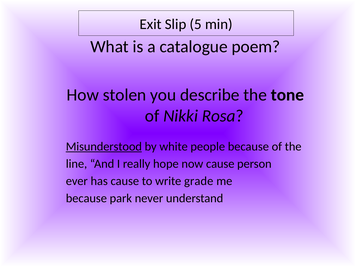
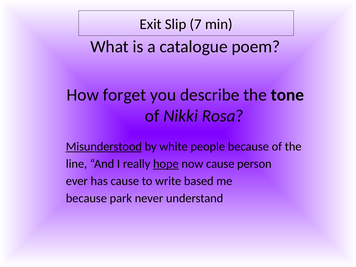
5: 5 -> 7 (196, 24)
stolen: stolen -> forget (125, 95)
hope underline: none -> present (166, 164)
grade: grade -> based (199, 181)
